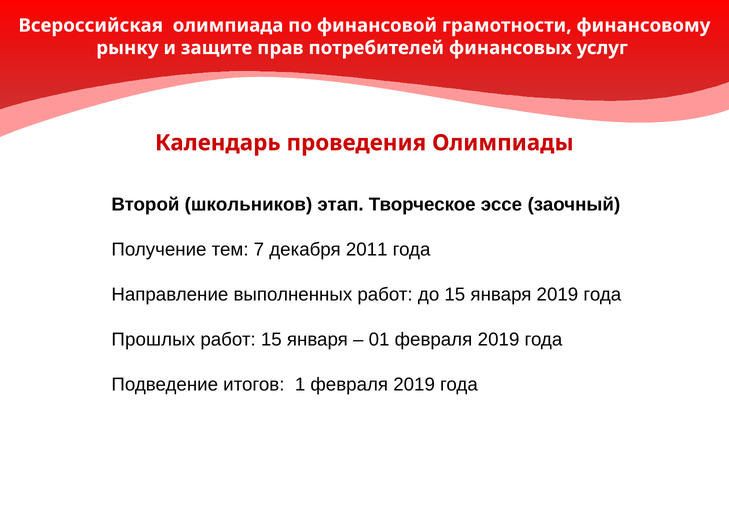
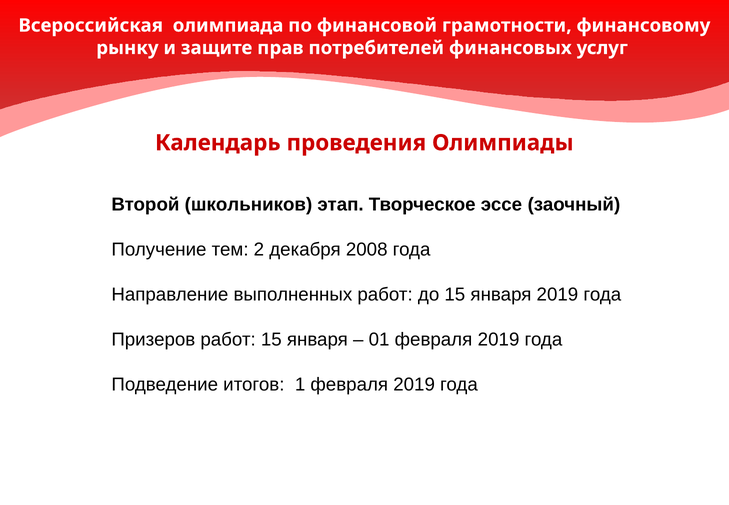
7: 7 -> 2 (259, 249)
2011: 2011 -> 2008 (367, 249)
Прошлых: Прошлых -> Призеров (153, 339)
